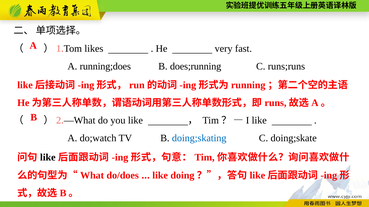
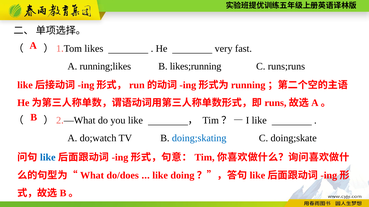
running;does: running;does -> running;likes (105, 67)
does;running: does;running -> likes;running (196, 67)
like colour: black -> blue (48, 158)
